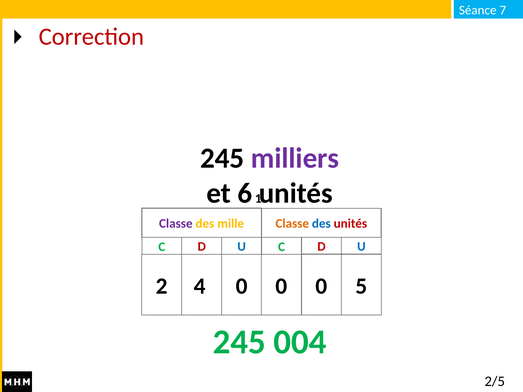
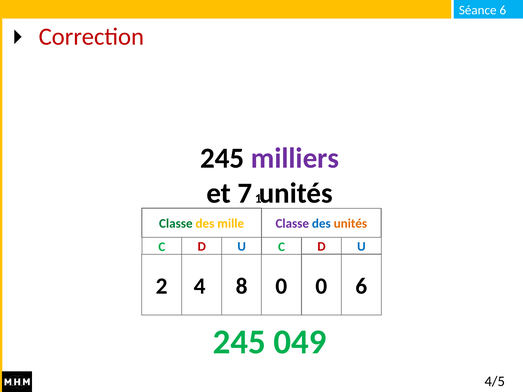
7: 7 -> 6 (503, 10)
6: 6 -> 7 (245, 193)
Classe colour: purple -> green (176, 224)
Classe colour: orange -> purple (292, 224)
unités colour: red -> orange (350, 224)
4 0: 0 -> 8 (242, 286)
0 5: 5 -> 6 (361, 286)
004: 004 -> 049 (300, 342)
2/5: 2/5 -> 4/5 (495, 382)
